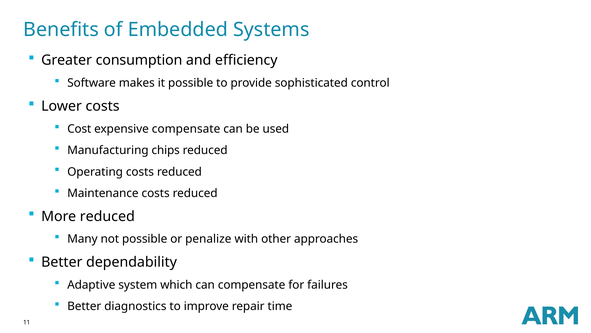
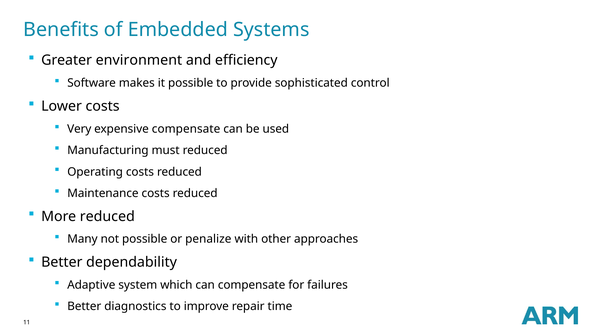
consumption: consumption -> environment (139, 60)
Cost: Cost -> Very (79, 129)
chips: chips -> must (166, 150)
